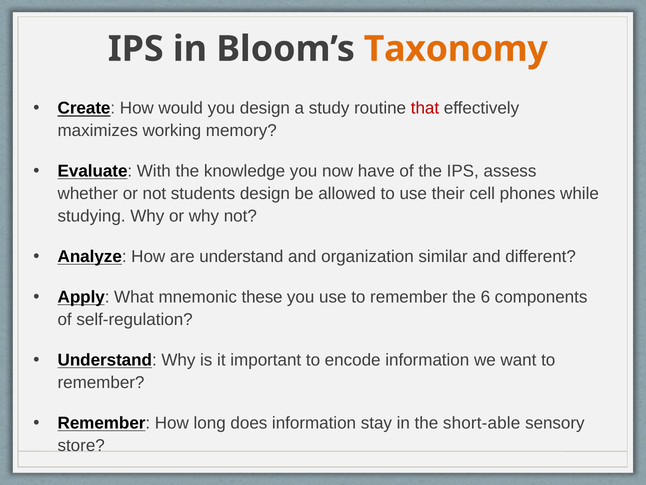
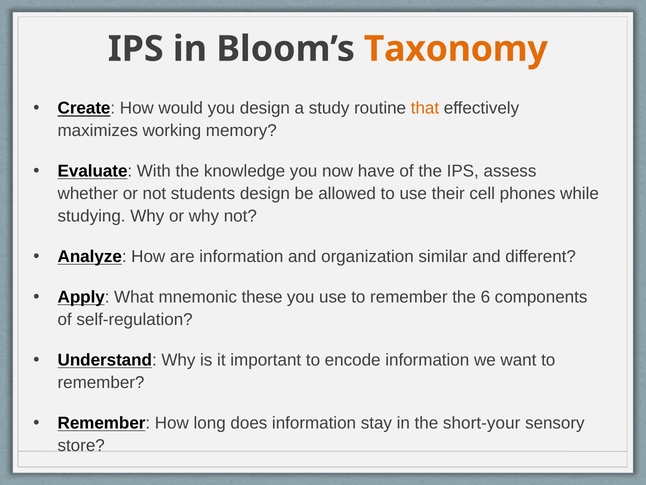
that colour: red -> orange (425, 108)
are understand: understand -> information (241, 257)
short-able: short-able -> short-your (482, 423)
